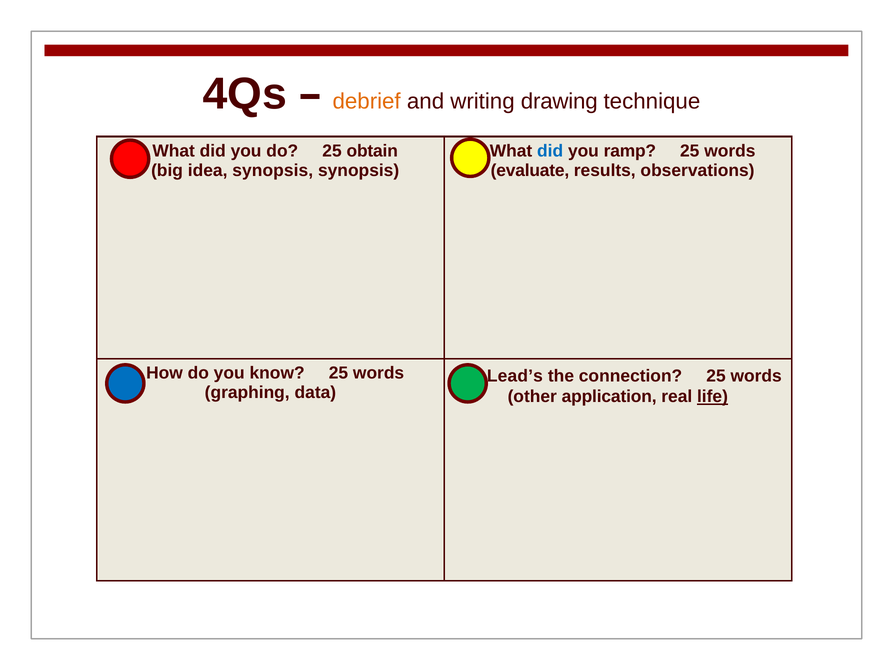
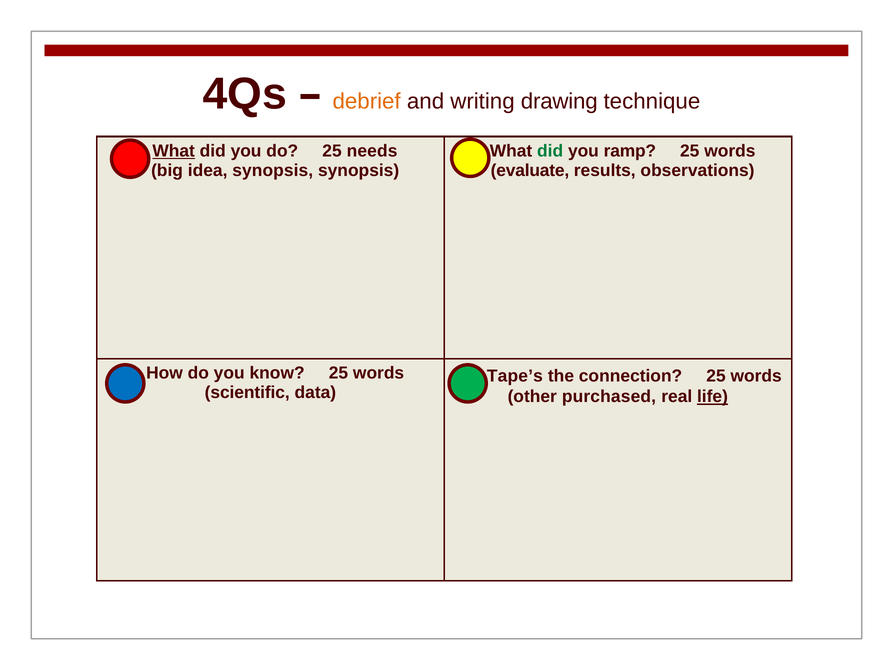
What underline: none -> present (174, 151)
obtain: obtain -> needs (372, 151)
did colour: blue -> green (550, 151)
Lead’s: Lead’s -> Tape’s (515, 376)
graphing: graphing -> scientific (247, 392)
application: application -> purchased (609, 397)
